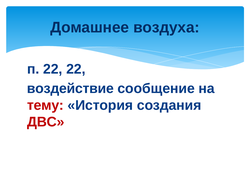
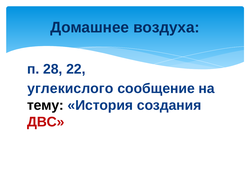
п 22: 22 -> 28 (53, 69)
воздействие: воздействие -> углекислого (70, 88)
тему colour: red -> black (45, 105)
